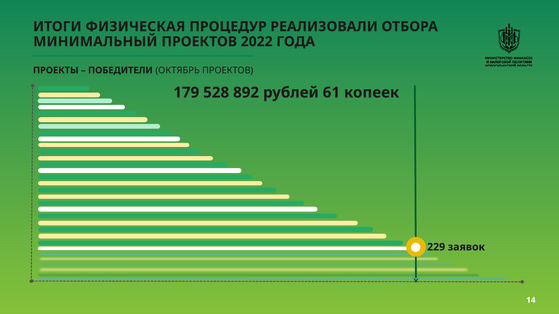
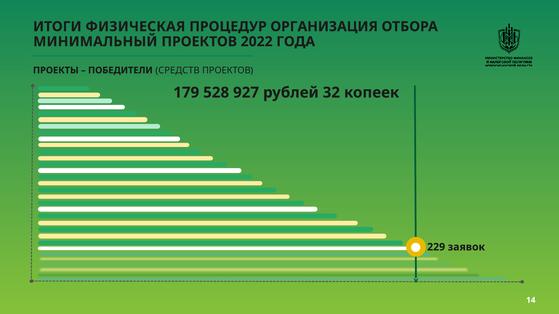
РЕАЛИЗОВАЛИ: РЕАЛИЗОВАЛИ -> ОРГАНИЗАЦИЯ (324, 27)
ОКТЯБРЬ: ОКТЯБРЬ -> СРЕДСТВ (177, 70)
892: 892 -> 927 (246, 93)
61: 61 -> 32 (331, 93)
